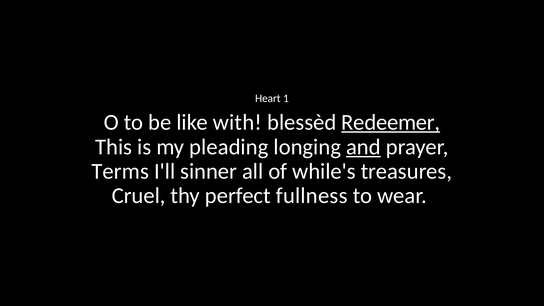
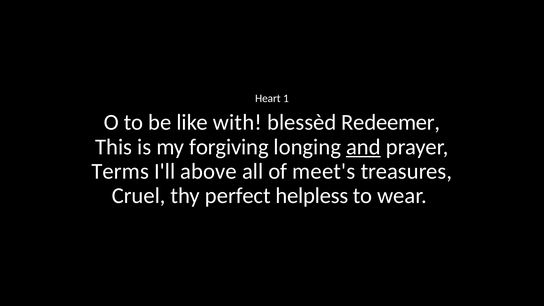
Redeemer underline: present -> none (391, 122)
pleading: pleading -> forgiving (229, 147)
sinner: sinner -> above (209, 171)
while's: while's -> meet's (324, 171)
fullness: fullness -> helpless (312, 196)
